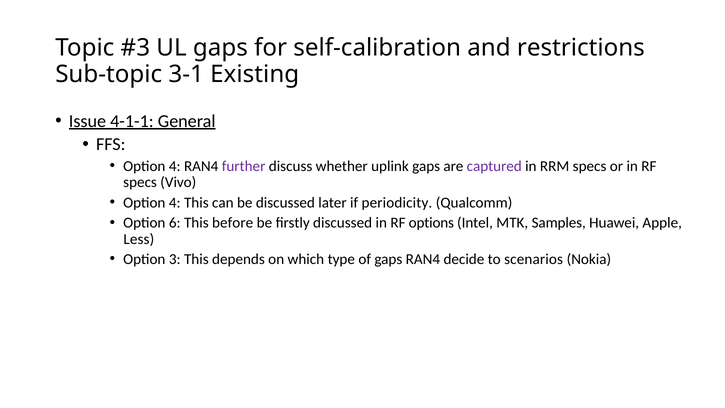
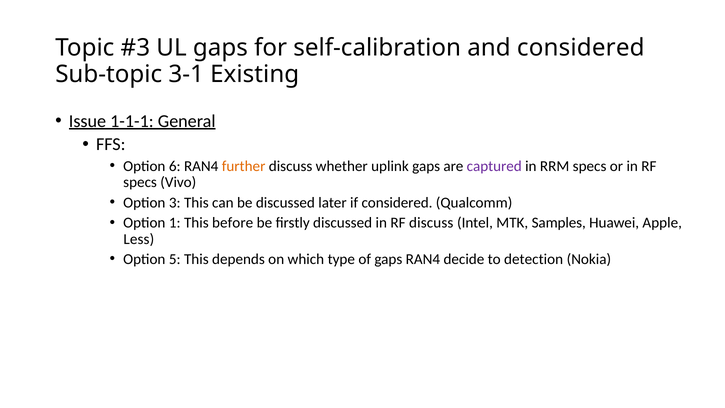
and restrictions: restrictions -> considered (581, 48)
4-1-1: 4-1-1 -> 1-1-1 (132, 121)
4: 4 -> 6 (175, 166)
further colour: purple -> orange (244, 166)
4: 4 -> 3 (175, 202)
if periodicity: periodicity -> considered (397, 202)
6: 6 -> 1 (175, 223)
RF options: options -> discuss (431, 223)
3: 3 -> 5 (175, 259)
scenarios: scenarios -> detection (534, 259)
